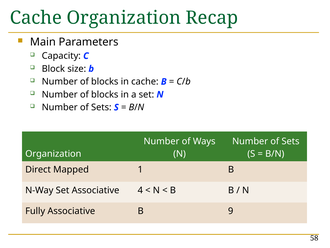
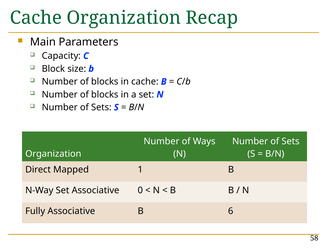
4: 4 -> 0 (140, 190)
9: 9 -> 6 (231, 211)
